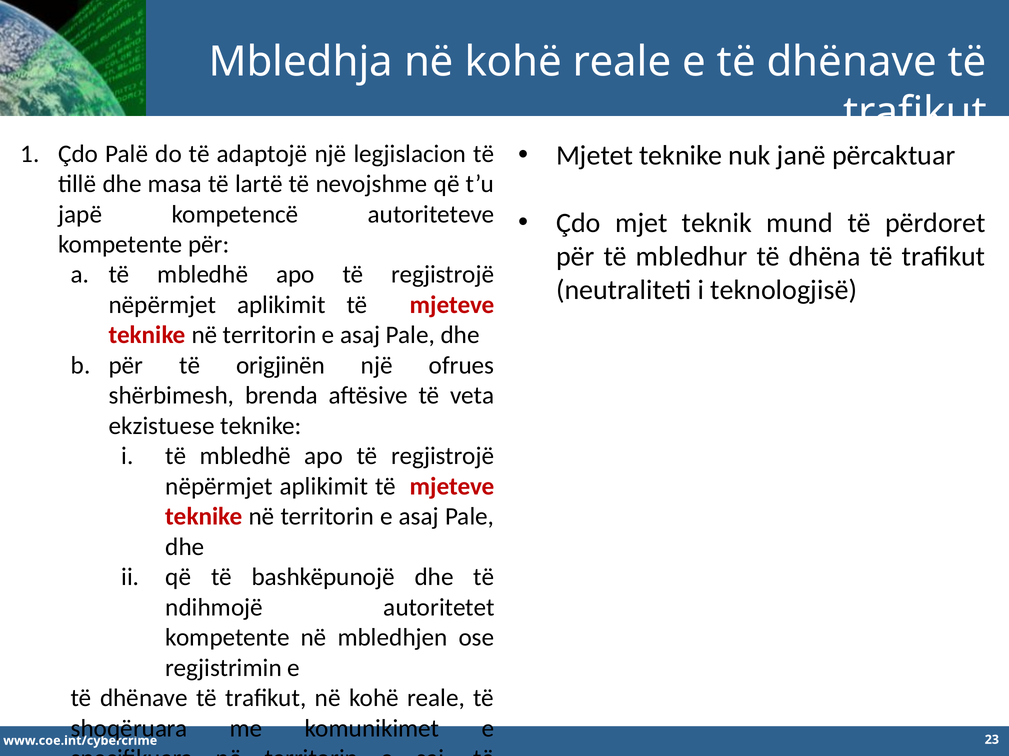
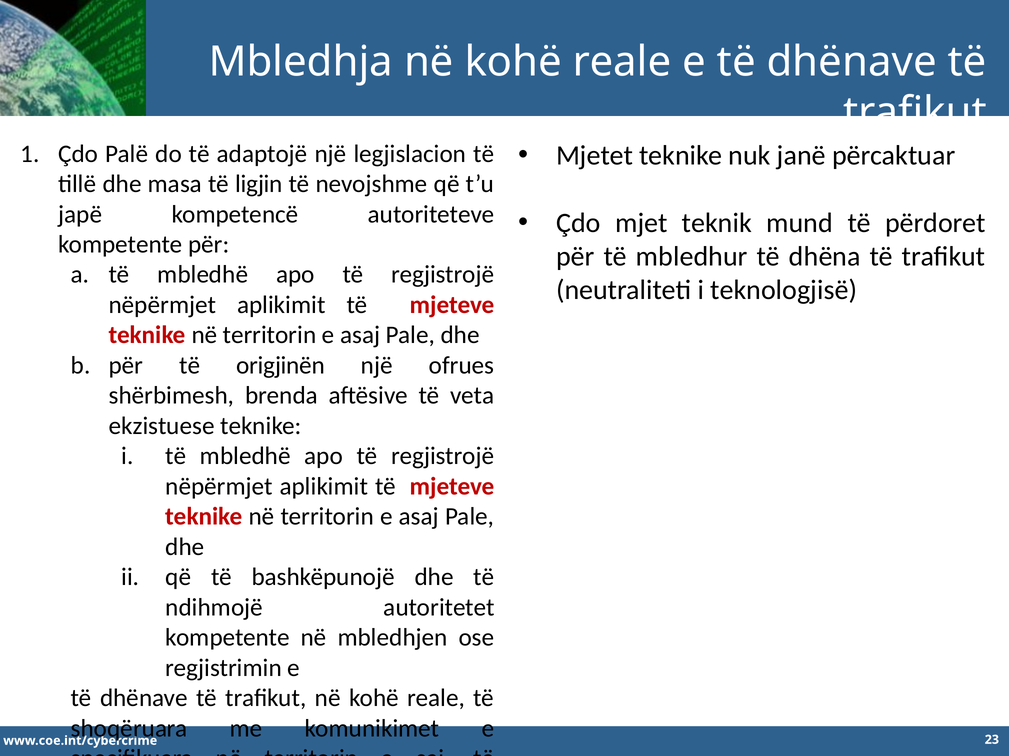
lartë: lartë -> ligjin (259, 184)
